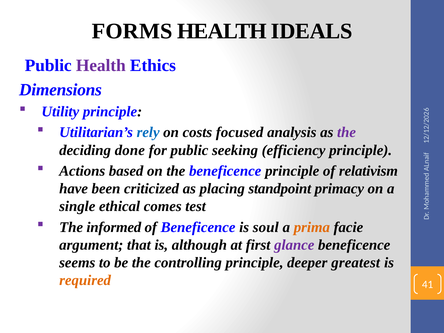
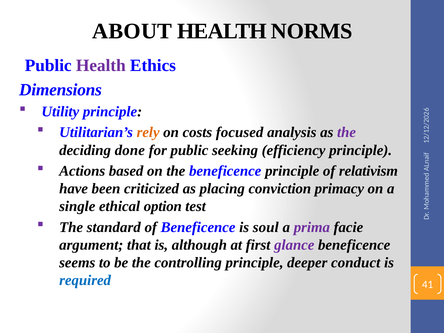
FORMS: FORMS -> ABOUT (132, 31)
IDEALS: IDEALS -> NORMS (312, 31)
rely colour: blue -> orange (148, 132)
standpoint: standpoint -> conviction (280, 189)
comes: comes -> option (163, 206)
informed: informed -> standard (114, 227)
prima colour: orange -> purple (312, 227)
greatest: greatest -> conduct (356, 263)
required colour: orange -> blue (85, 280)
